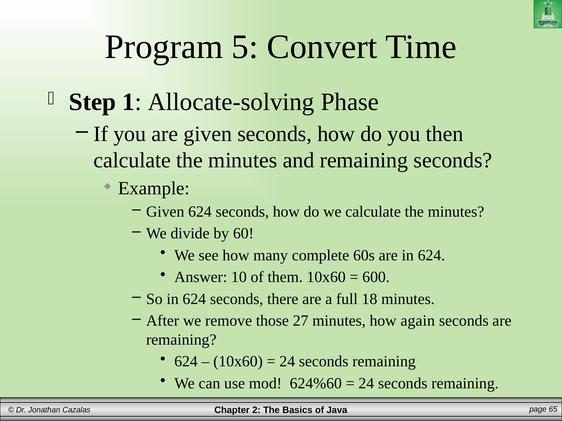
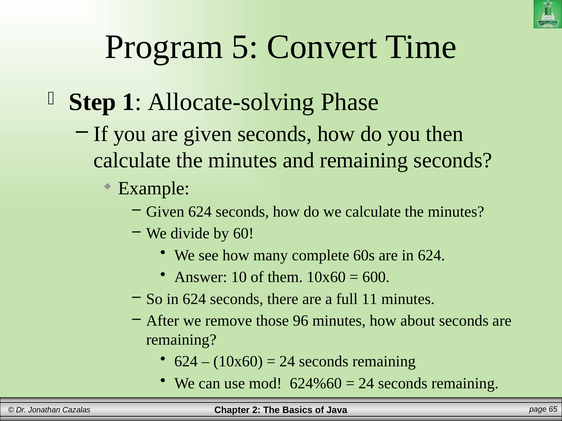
18: 18 -> 11 (370, 299)
27: 27 -> 96 (301, 321)
again: again -> about (418, 321)
